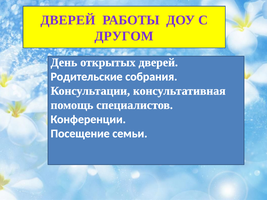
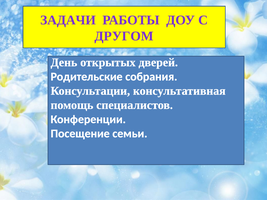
ДВЕРЕЙ: ДВЕРЕЙ -> ЗАДАЧИ (68, 20)
